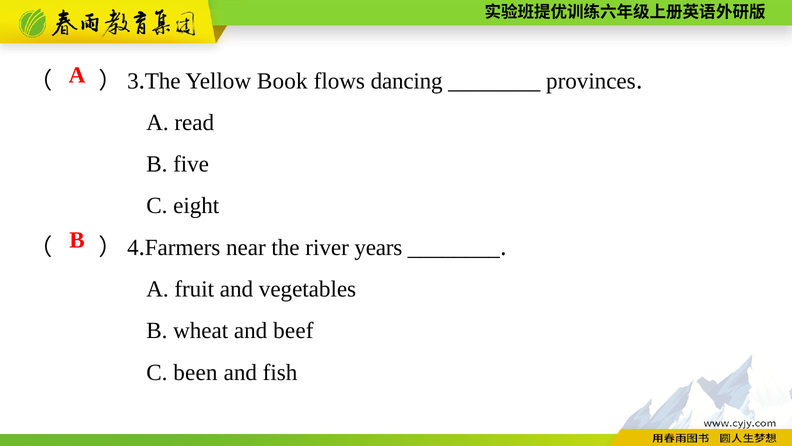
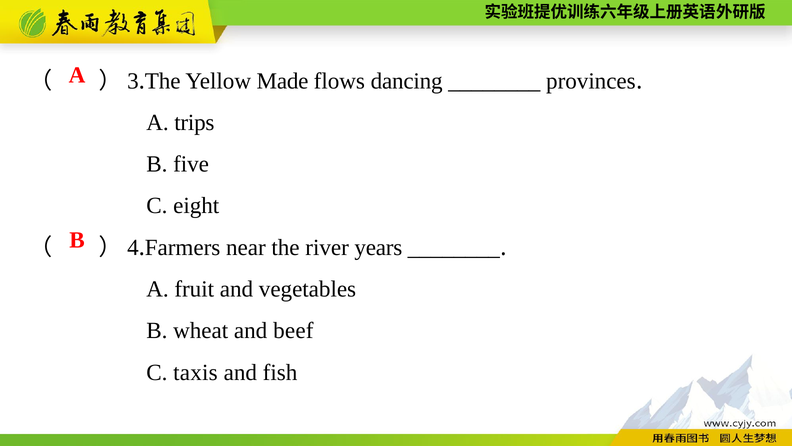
Book: Book -> Made (283, 81)
read: read -> trips (194, 122)
been: been -> taxis (195, 372)
